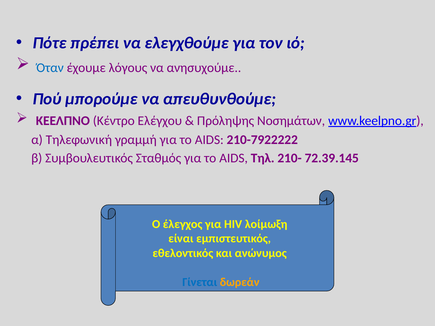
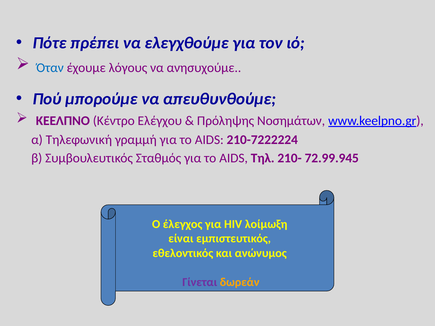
210-7922222: 210-7922222 -> 210-7222224 (262, 140)
72.39.145: 72.39.145 -> 72.99.945 (332, 158)
Γίνεται colour: blue -> purple (200, 282)
